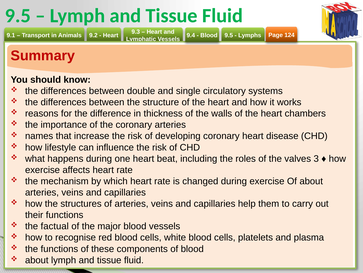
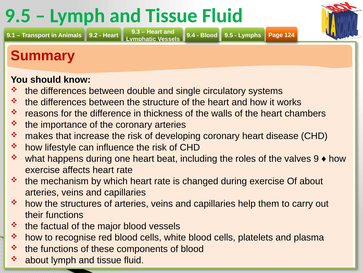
names: names -> makes (39, 136)
3: 3 -> 9 (316, 158)
